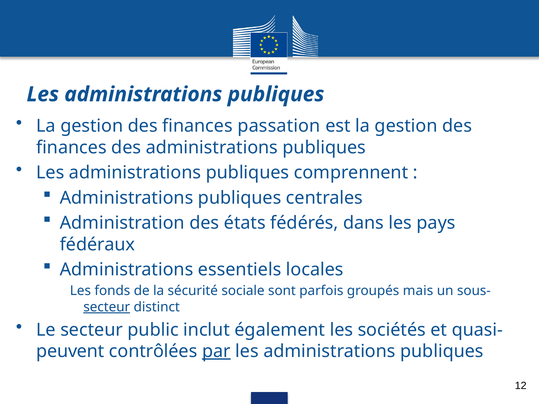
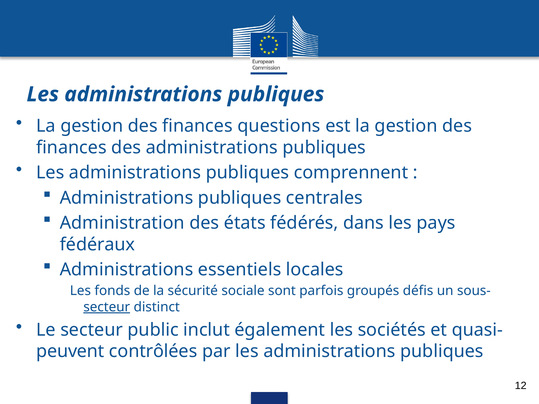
passation: passation -> questions (279, 126)
mais: mais -> défis (418, 291)
par underline: present -> none (216, 352)
